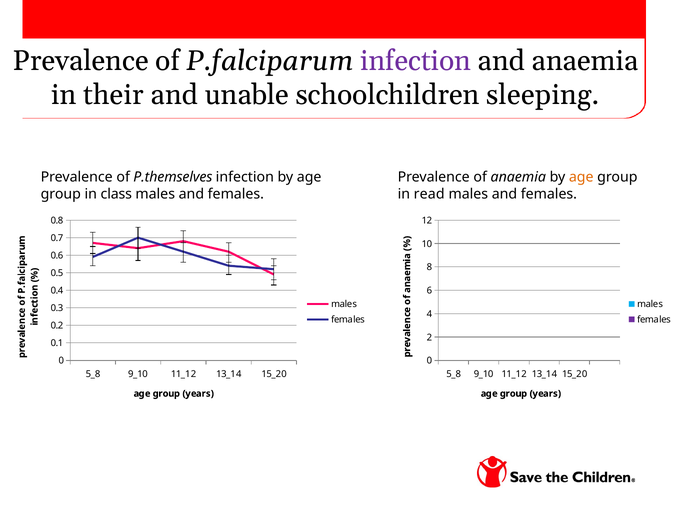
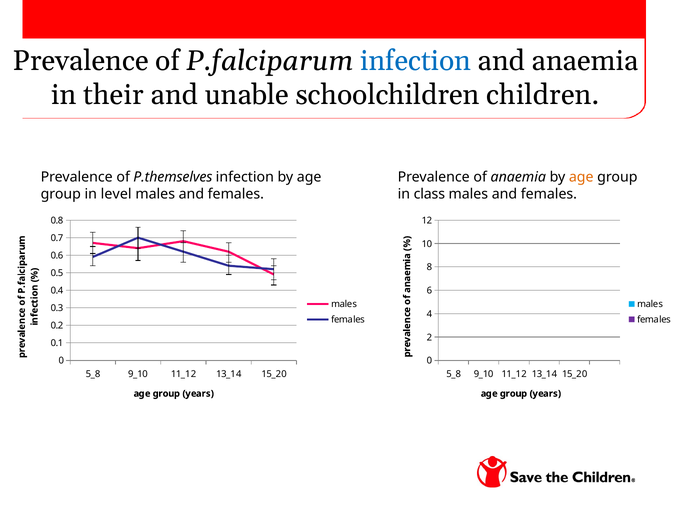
infection colour: purple -> blue (416, 61)
sleeping: sleeping -> children (543, 95)
class: class -> level (116, 194)
read: read -> class (429, 194)
